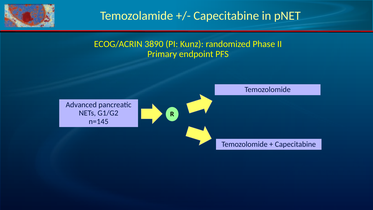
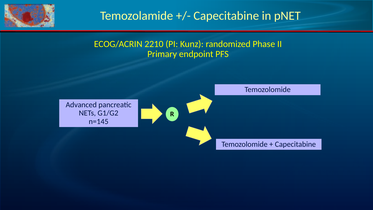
3890: 3890 -> 2210 (154, 44)
